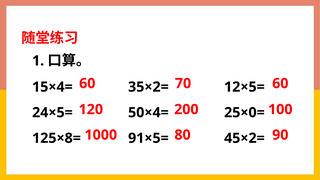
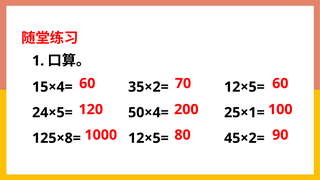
25×0=: 25×0= -> 25×1= (244, 113)
125×8= 91×5=: 91×5= -> 12×5= (148, 138)
